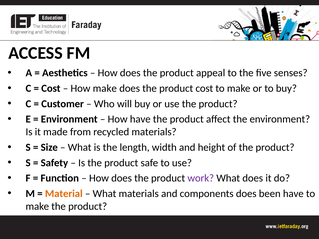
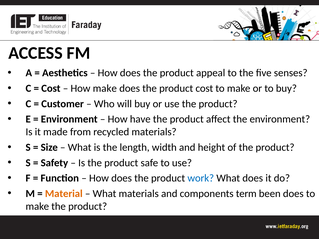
work colour: purple -> blue (201, 178)
components does: does -> term (246, 194)
been have: have -> does (293, 194)
